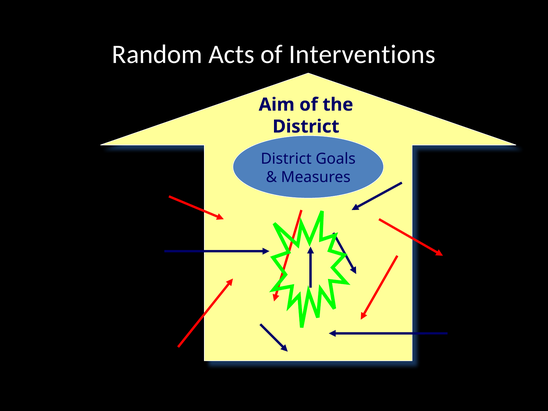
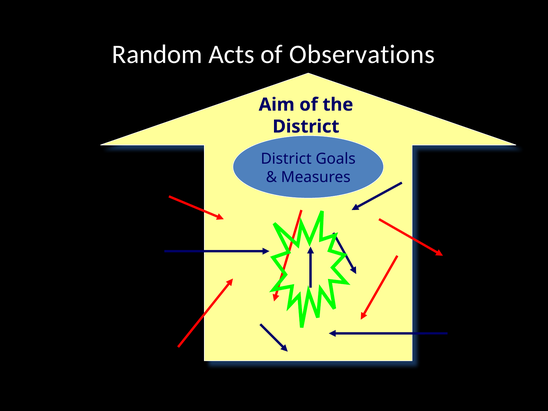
Interventions: Interventions -> Observations (362, 55)
